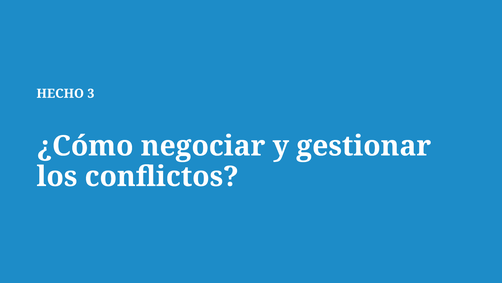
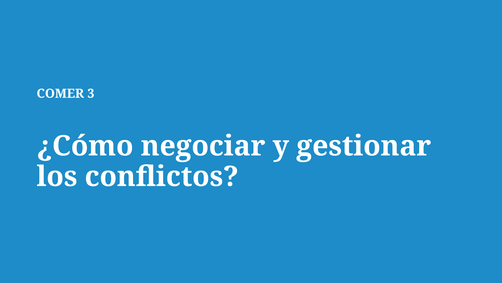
HECHO: HECHO -> COMER (60, 93)
